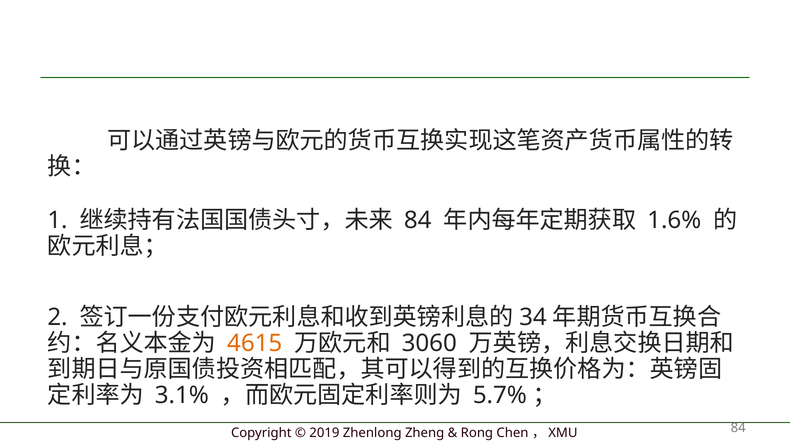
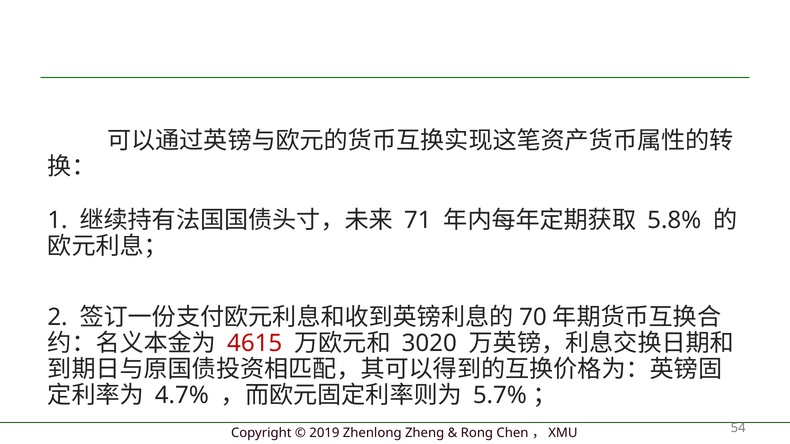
84: 84 -> 71 (418, 221)
1.6%: 1.6% -> 5.8% (674, 221)
34: 34 -> 70 (533, 317)
4615 colour: orange -> red (255, 344)
3060: 3060 -> 3020 (429, 344)
3.1%: 3.1% -> 4.7% (182, 396)
84: 84 -> 54 (738, 428)
